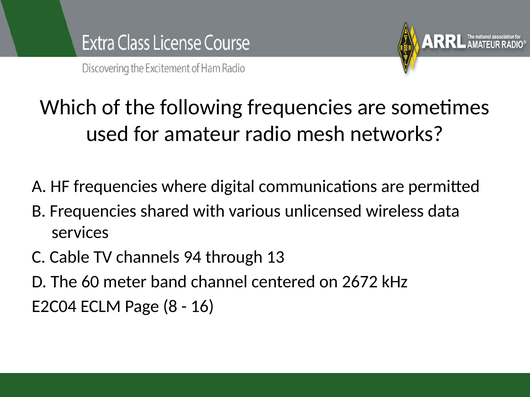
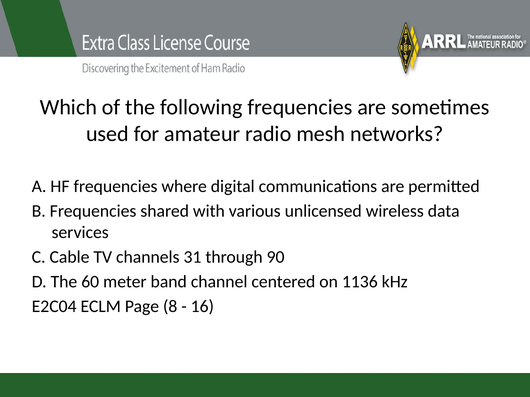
94: 94 -> 31 (192, 257)
13: 13 -> 90 (276, 257)
2672: 2672 -> 1136 (360, 282)
